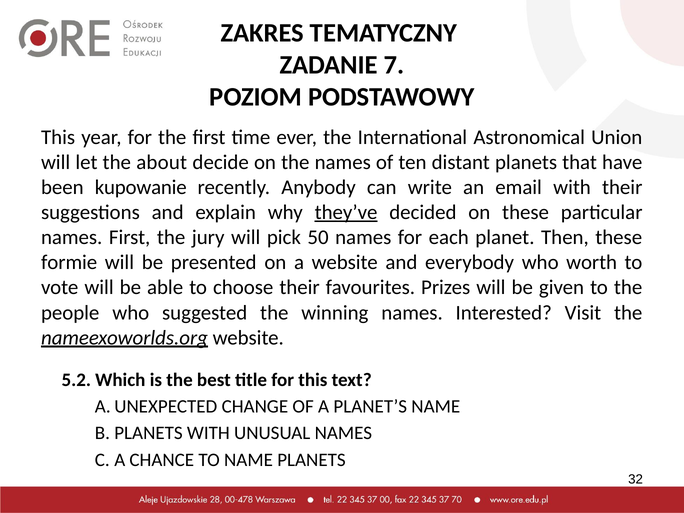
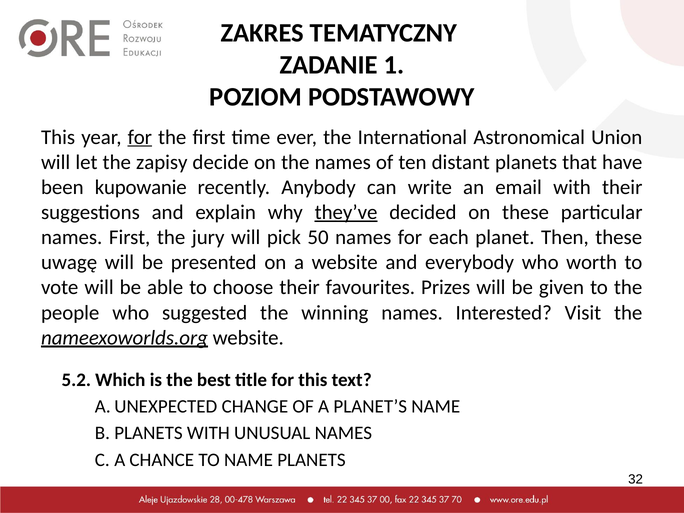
7: 7 -> 1 (394, 65)
for underline: none -> present (140, 137)
about: about -> zapisy (162, 162)
formie: formie -> uwagę (69, 262)
